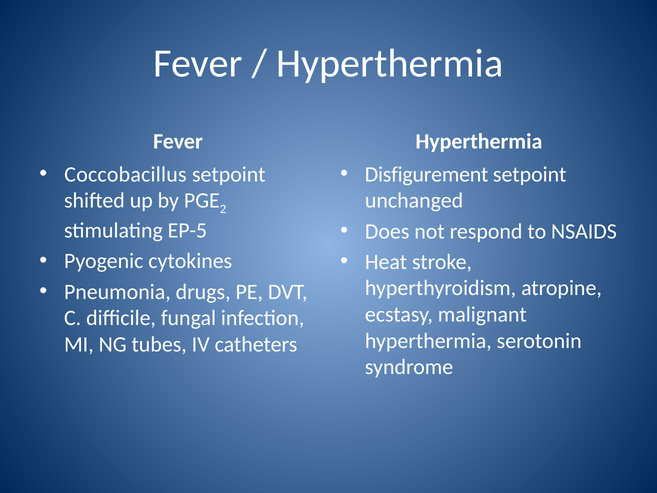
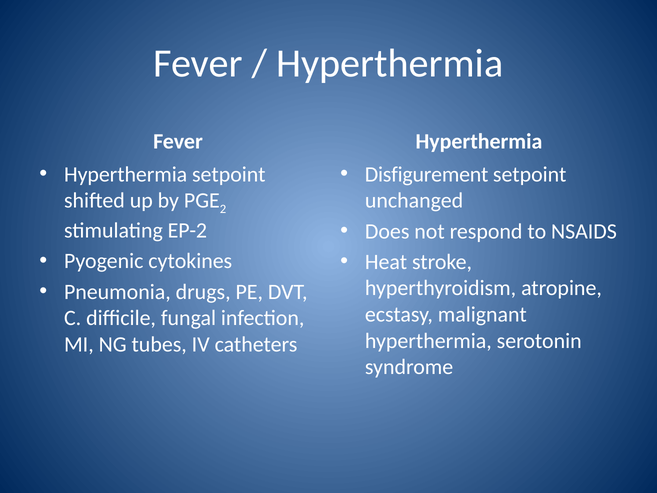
Coccobacillus: Coccobacillus -> Hyperthermia (126, 174)
EP-5: EP-5 -> EP-2 (187, 230)
